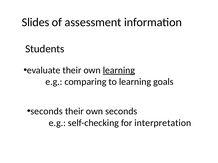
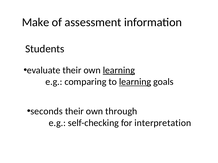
Slides: Slides -> Make (36, 22)
learning underline: none -> present (135, 82)
own seconds: seconds -> through (121, 112)
